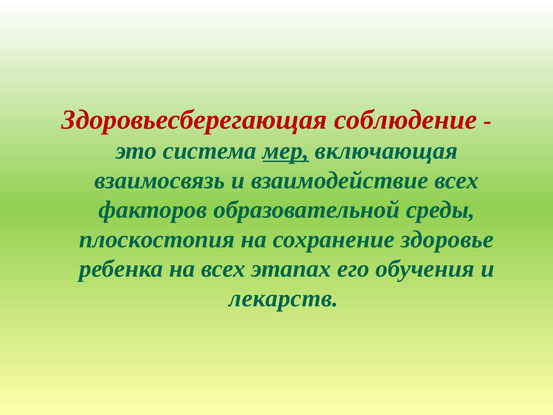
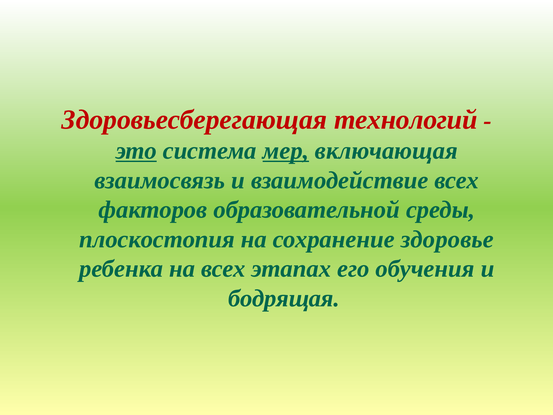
соблюдение: соблюдение -> технологий (406, 120)
это underline: none -> present (136, 151)
лекарств: лекарств -> бодрящая (284, 298)
